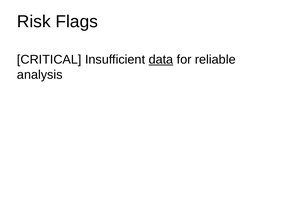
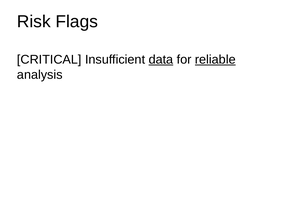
reliable underline: none -> present (215, 60)
